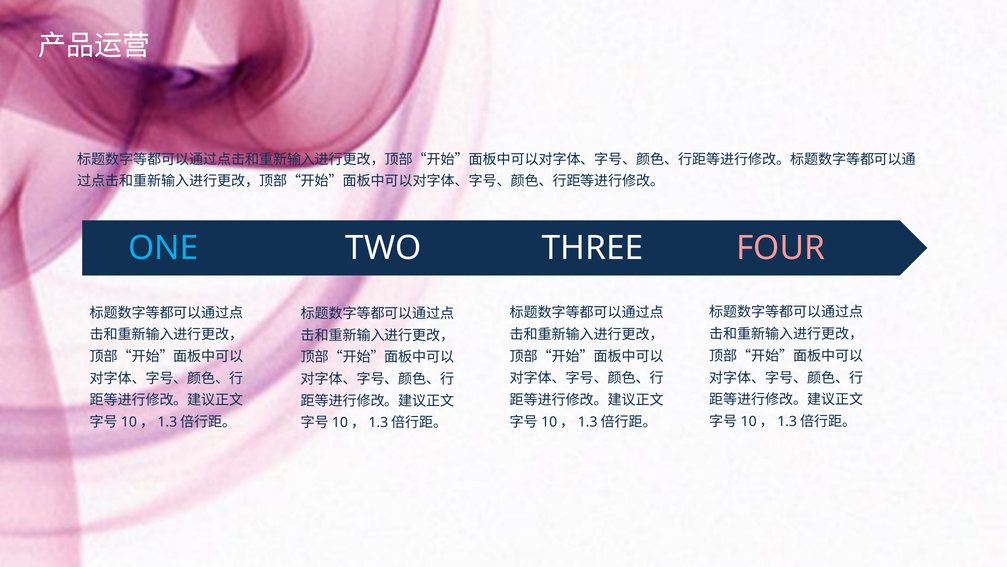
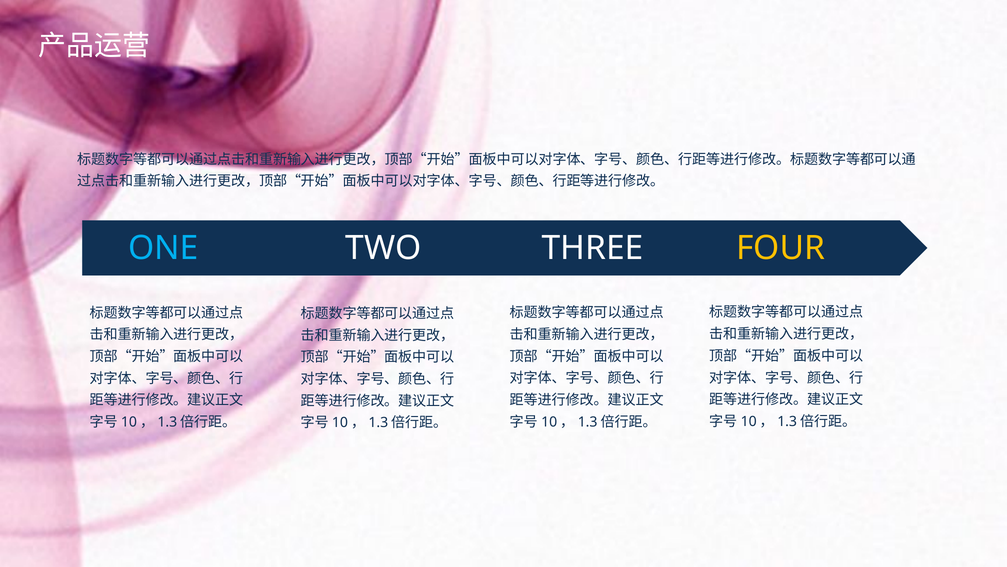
FOUR colour: pink -> yellow (781, 248)
